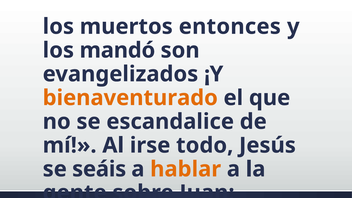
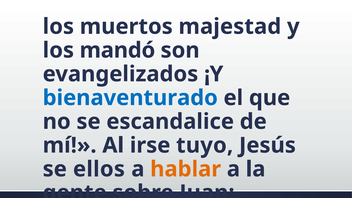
entonces: entonces -> majestad (230, 27)
bienaventurado colour: orange -> blue (130, 98)
todo: todo -> tuyo (205, 145)
seáis: seáis -> ellos (99, 169)
